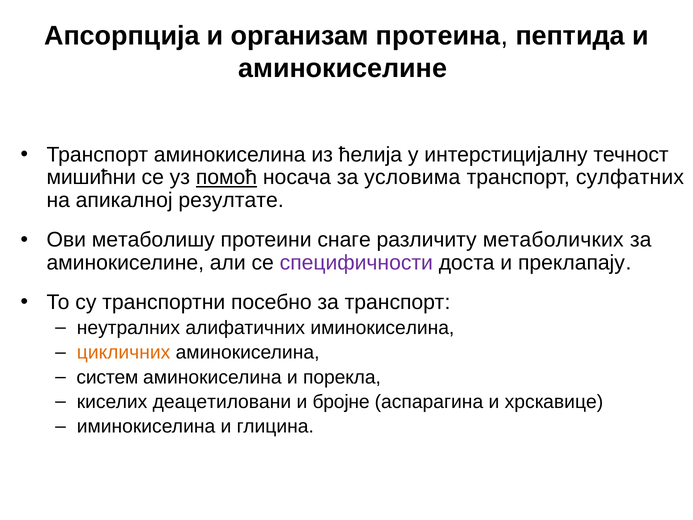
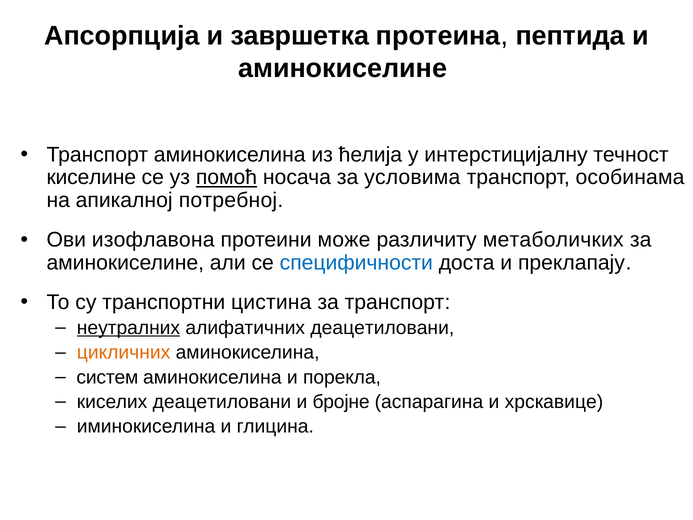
организам: организам -> завршетка (300, 36)
мишићни: мишићни -> киселине (91, 177)
сулфатних: сулфатних -> особинама (630, 177)
резултате: резултате -> потребној (231, 200)
метаболишу: метаболишу -> изофлавона (153, 240)
снаге: снаге -> може (344, 240)
специфичности colour: purple -> blue (356, 263)
посебно: посебно -> цистина (271, 302)
неутралних underline: none -> present (128, 328)
алифатичних иминокиселина: иминокиселина -> деацетиловани (382, 328)
